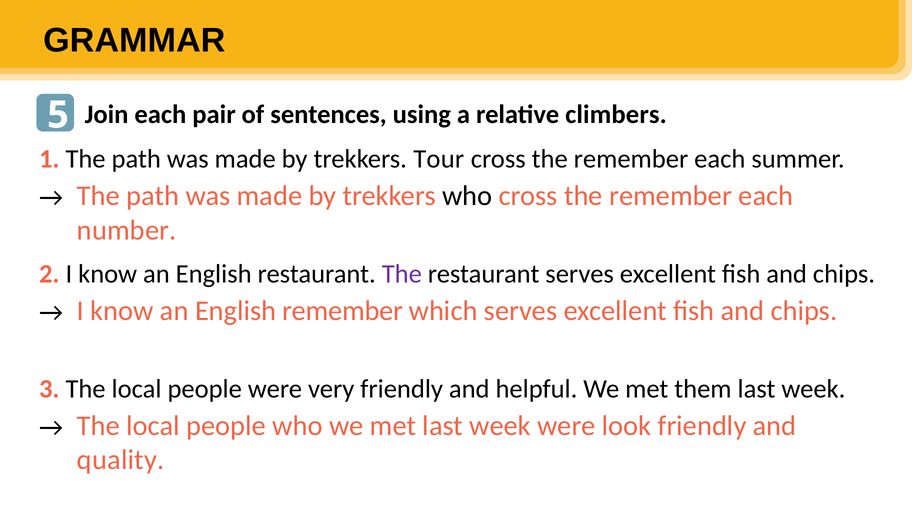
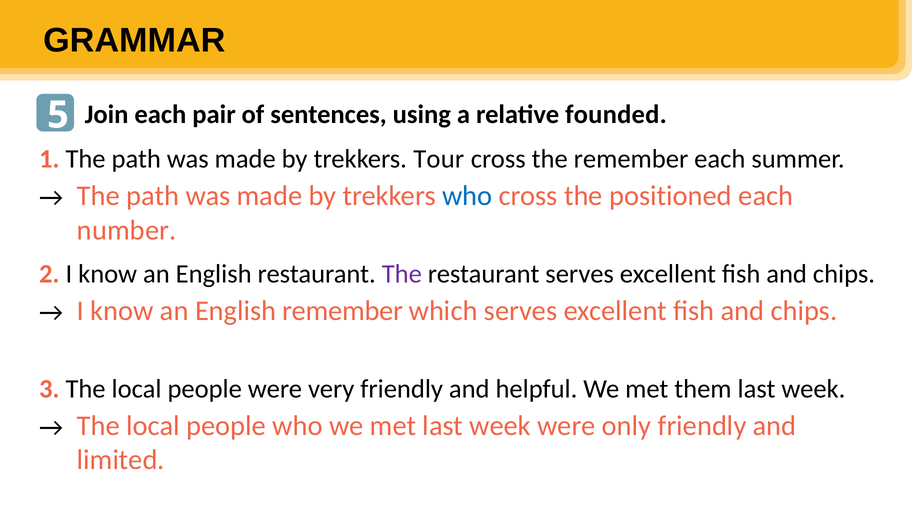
climbers: climbers -> founded (616, 114)
who colour: black -> blue (467, 196)
remember: remember -> positioned (671, 196)
look: look -> only (627, 426)
quality: quality -> limited (121, 460)
